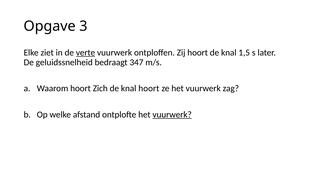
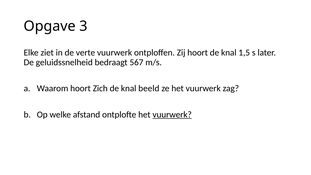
verte underline: present -> none (86, 53)
347: 347 -> 567 (136, 62)
knal hoort: hoort -> beeld (149, 88)
